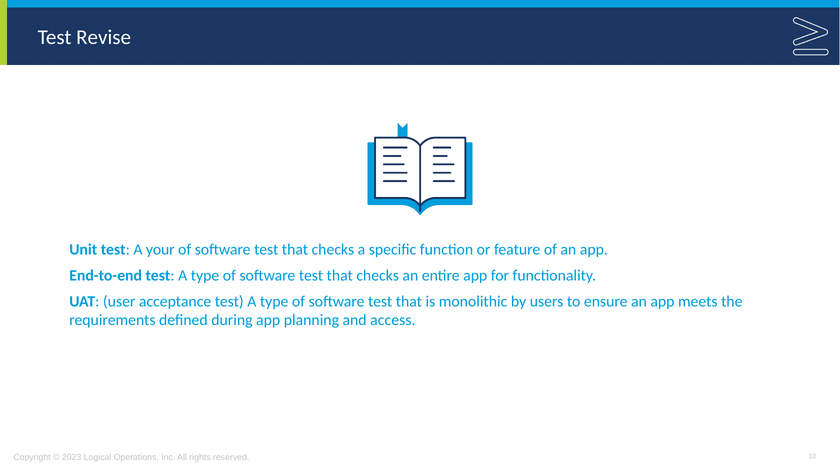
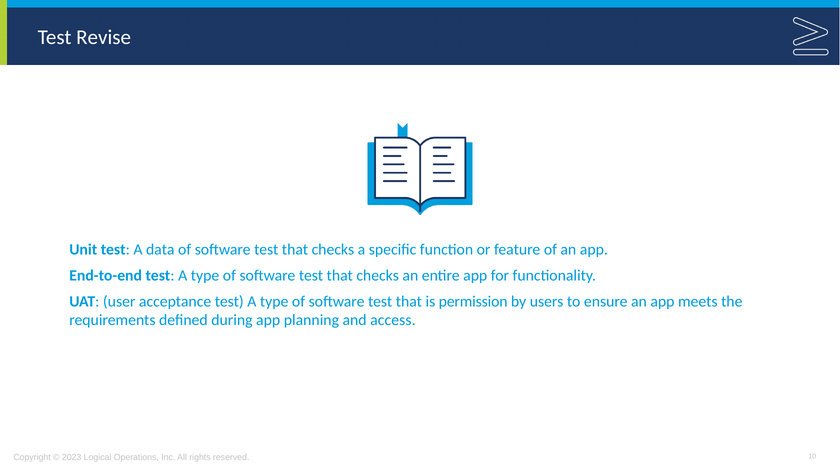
your: your -> data (160, 250)
monolithic: monolithic -> permission (473, 302)
